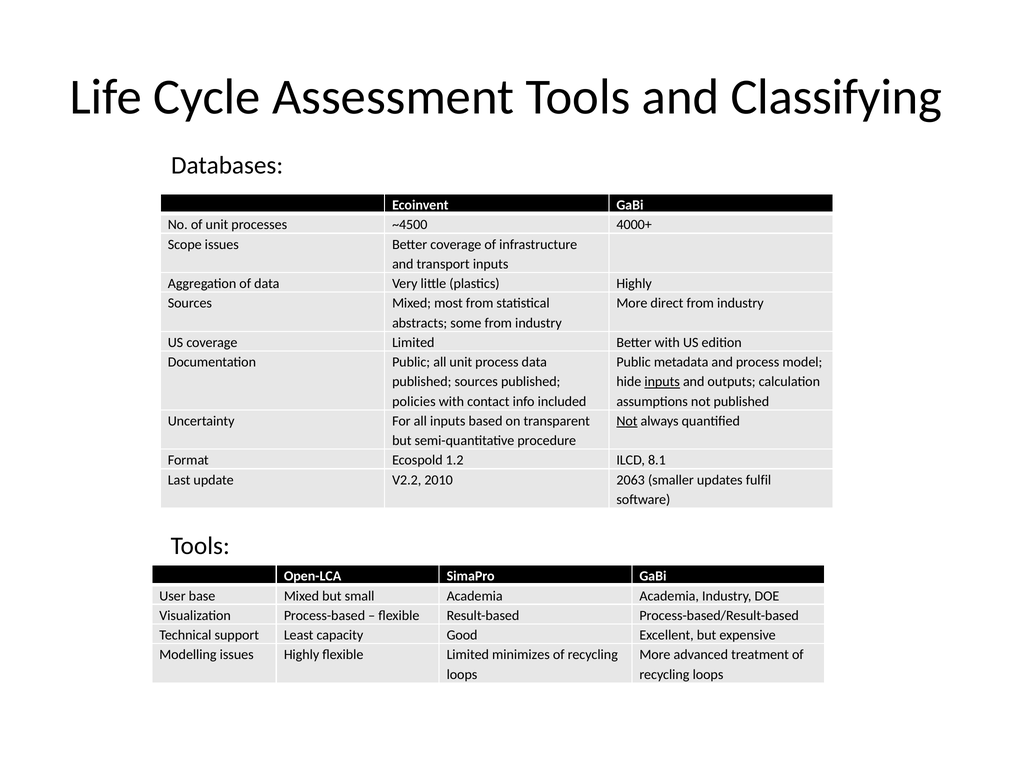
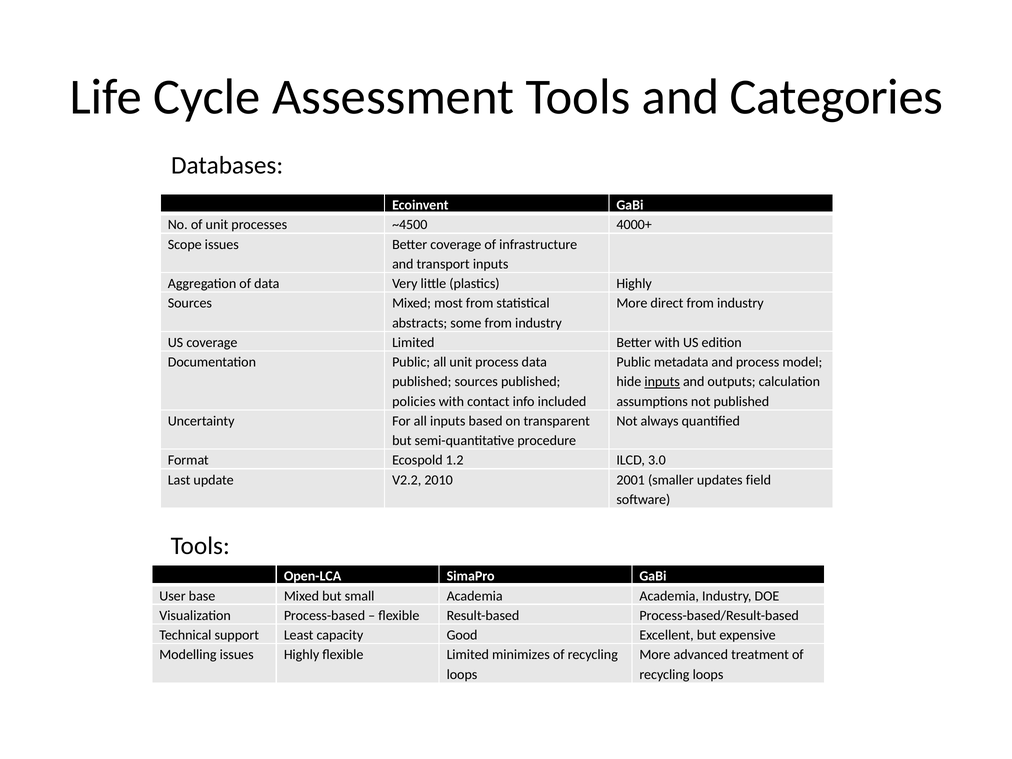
Classifying: Classifying -> Categories (836, 97)
Not underline: present -> none (627, 421)
8.1: 8.1 -> 3.0 (657, 460)
2063: 2063 -> 2001 (631, 480)
fulfil: fulfil -> field (758, 480)
